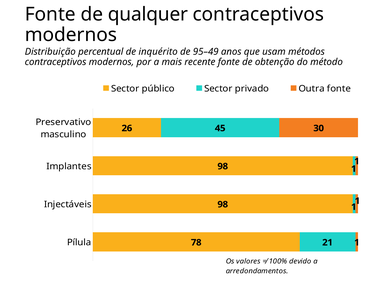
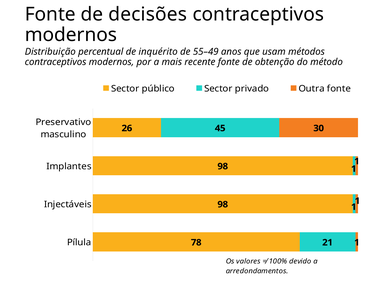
qualquer: qualquer -> decisões (148, 14)
95–49: 95–49 -> 55–49 (206, 52)
